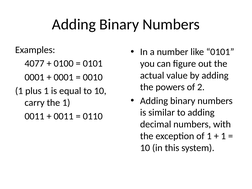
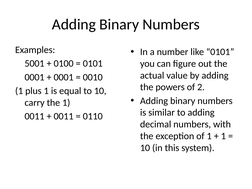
4077: 4077 -> 5001 (34, 64)
